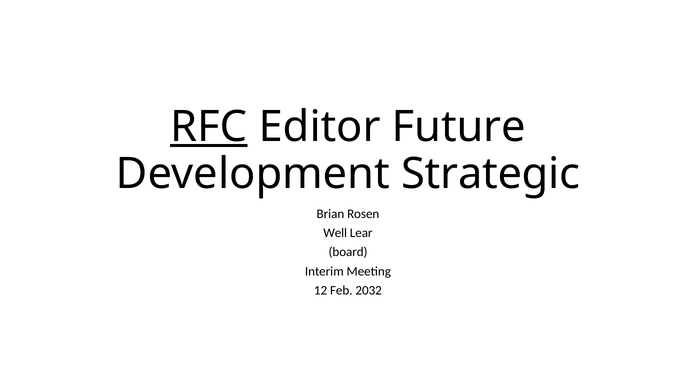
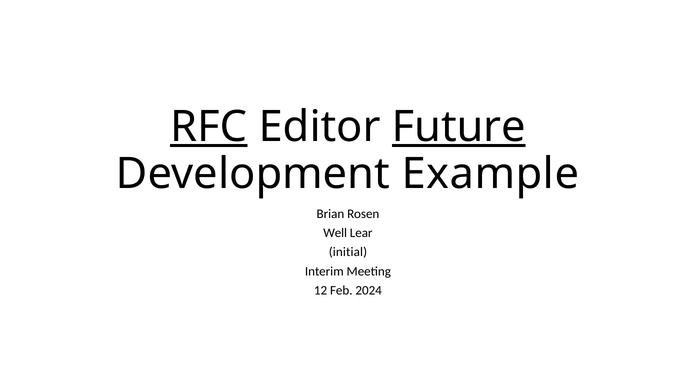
Future underline: none -> present (459, 127)
Strategic: Strategic -> Example (490, 174)
board: board -> initial (348, 252)
2032: 2032 -> 2024 (369, 291)
